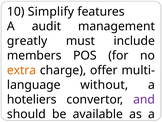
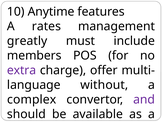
Simplify: Simplify -> Anytime (51, 12)
audit: audit -> rates (46, 26)
extra colour: orange -> purple (22, 70)
hoteliers: hoteliers -> complex (32, 99)
